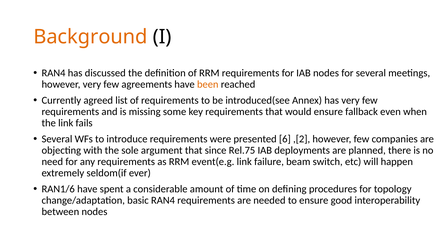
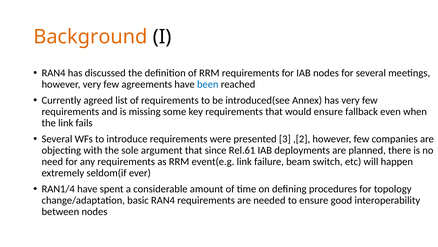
been colour: orange -> blue (208, 84)
6: 6 -> 3 (285, 139)
Rel.75: Rel.75 -> Rel.61 (242, 150)
RAN1/6: RAN1/6 -> RAN1/4 (58, 188)
